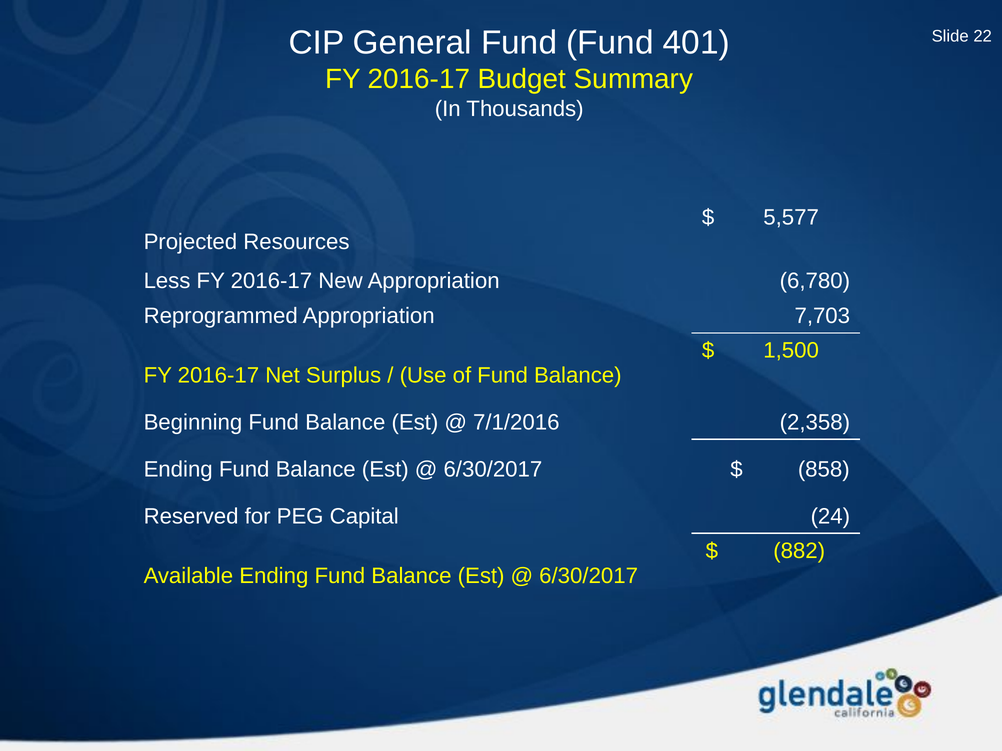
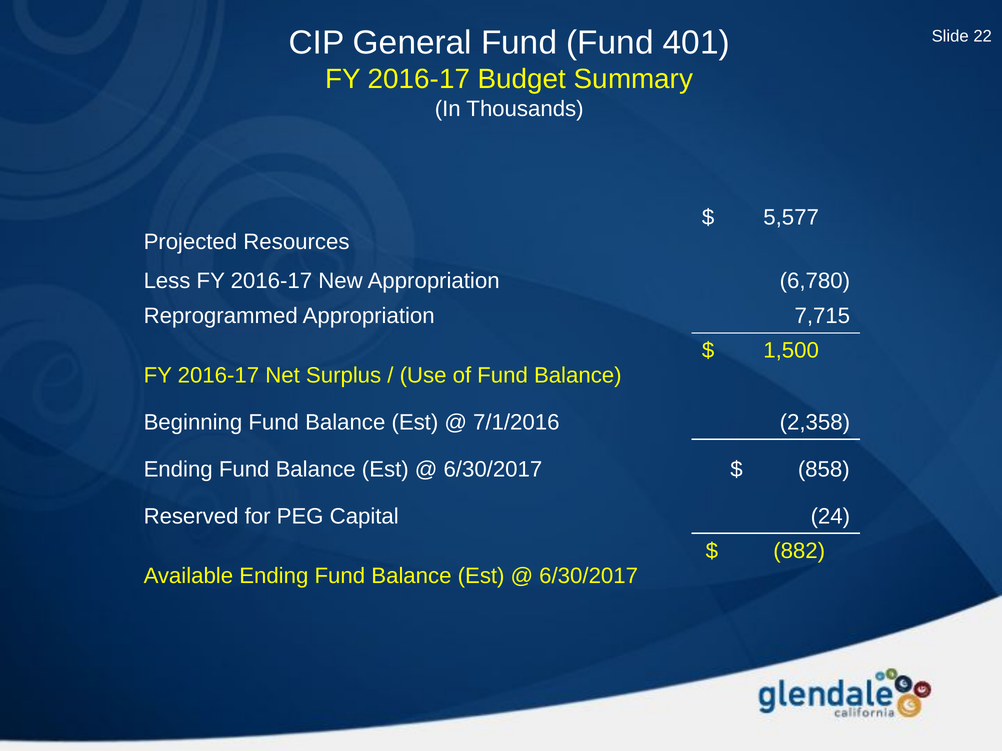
7,703: 7,703 -> 7,715 (822, 316)
